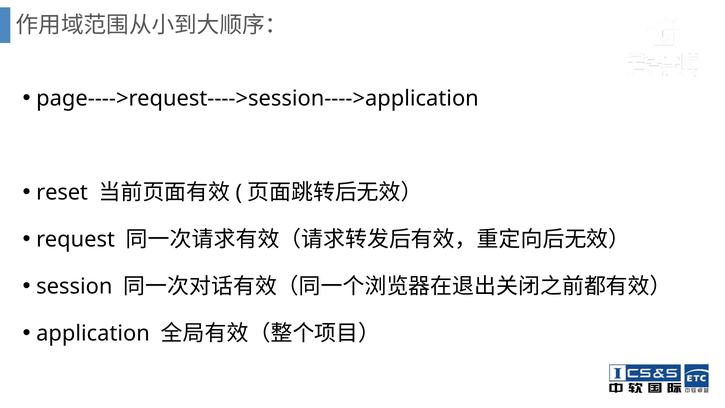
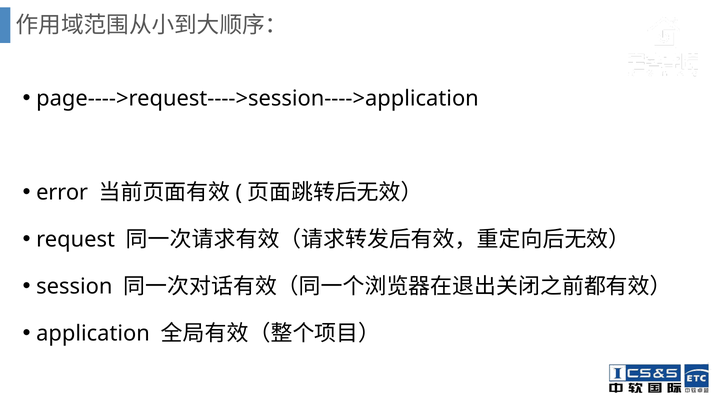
reset: reset -> error (62, 192)
